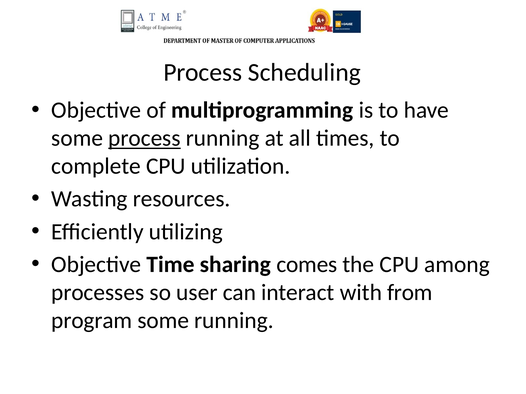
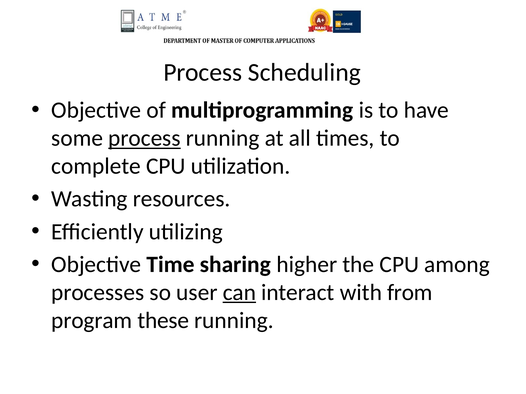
comes: comes -> higher (307, 265)
can underline: none -> present (239, 293)
program some: some -> these (163, 321)
